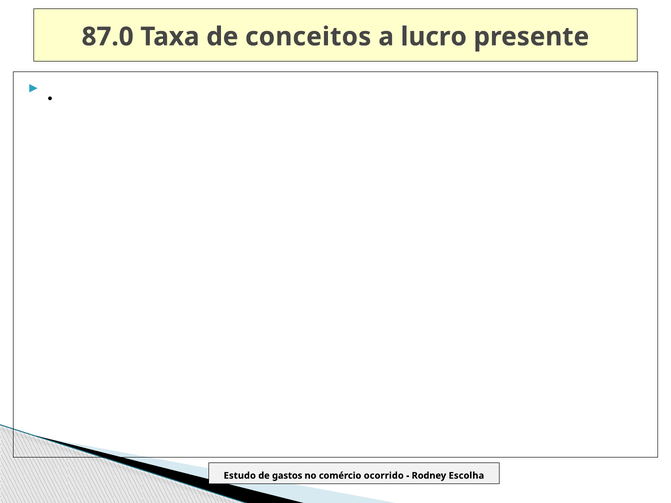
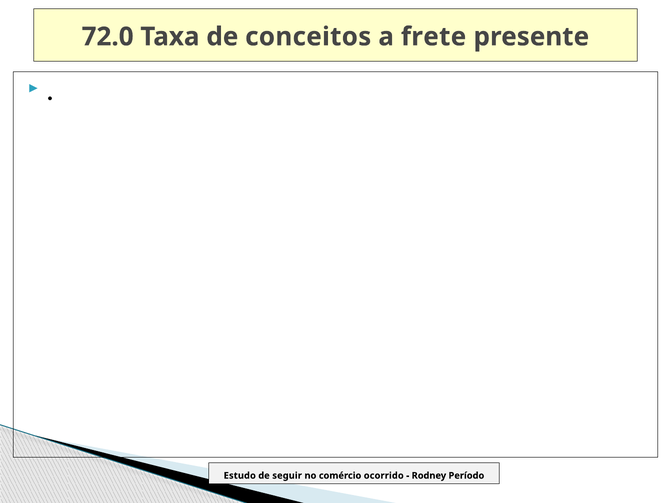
87.0: 87.0 -> 72.0 (108, 37)
lucro: lucro -> frete (434, 37)
gastos: gastos -> seguir (287, 476)
Escolha: Escolha -> Período (466, 476)
